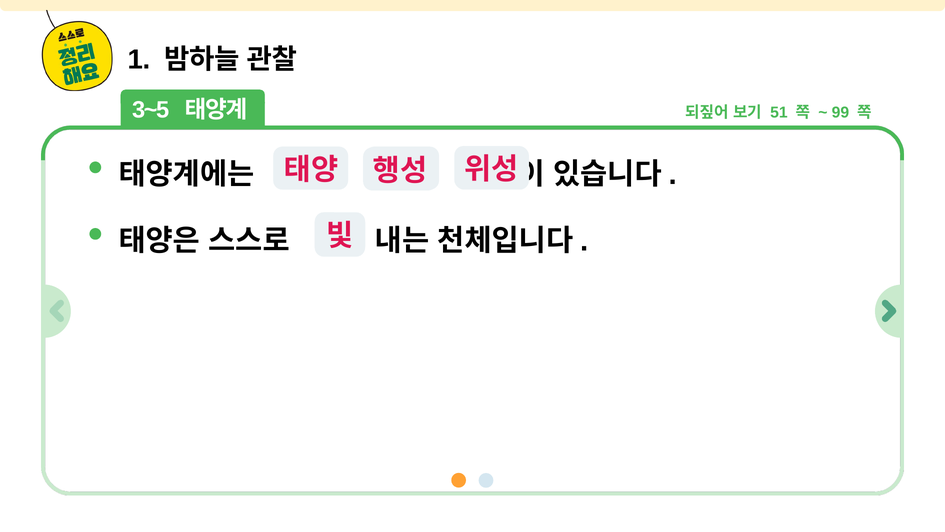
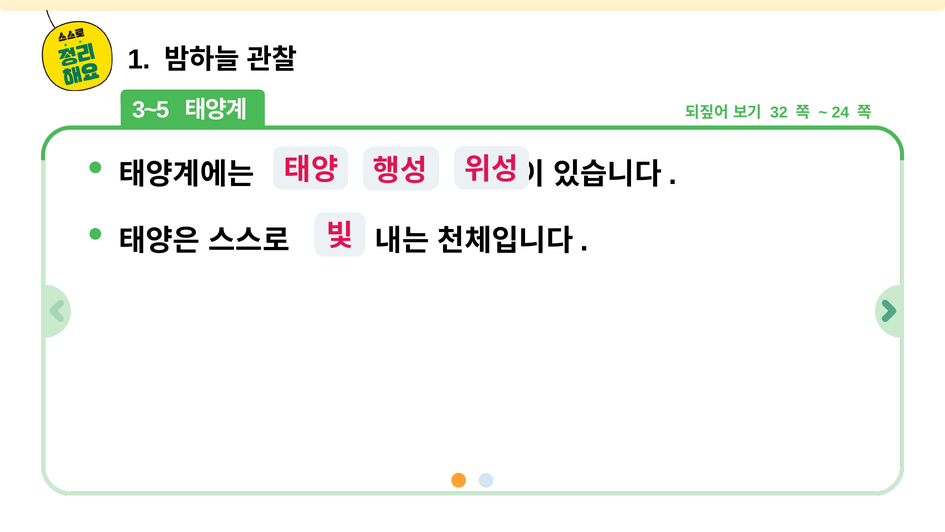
51: 51 -> 32 (779, 112)
99: 99 -> 24 (840, 112)
